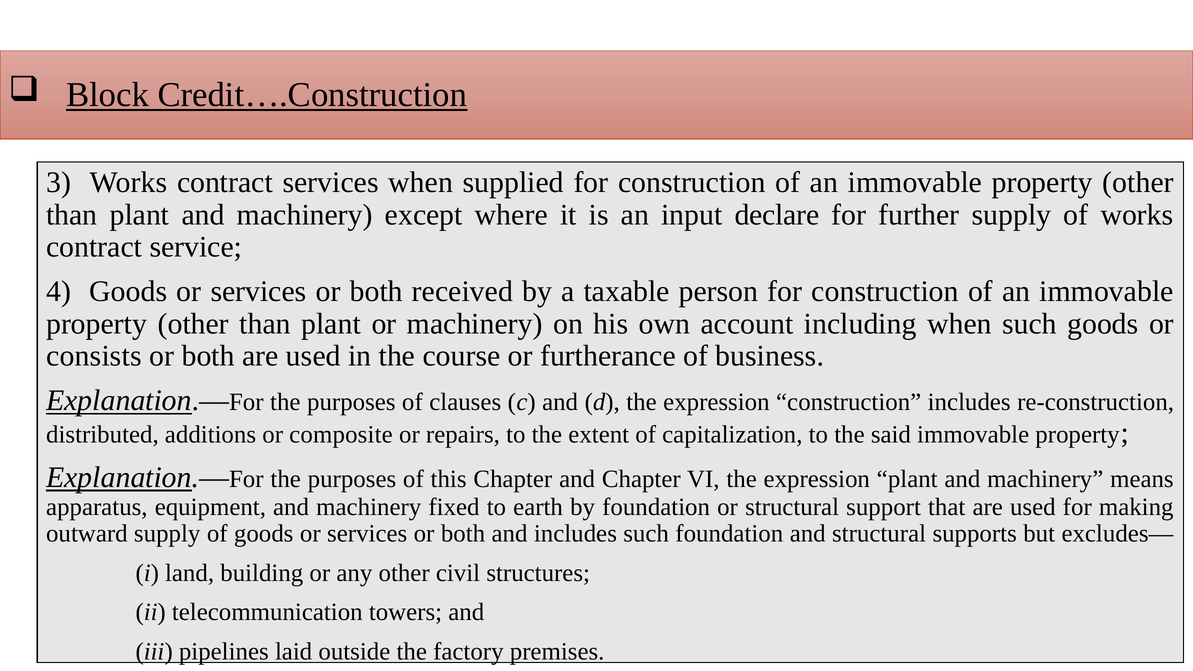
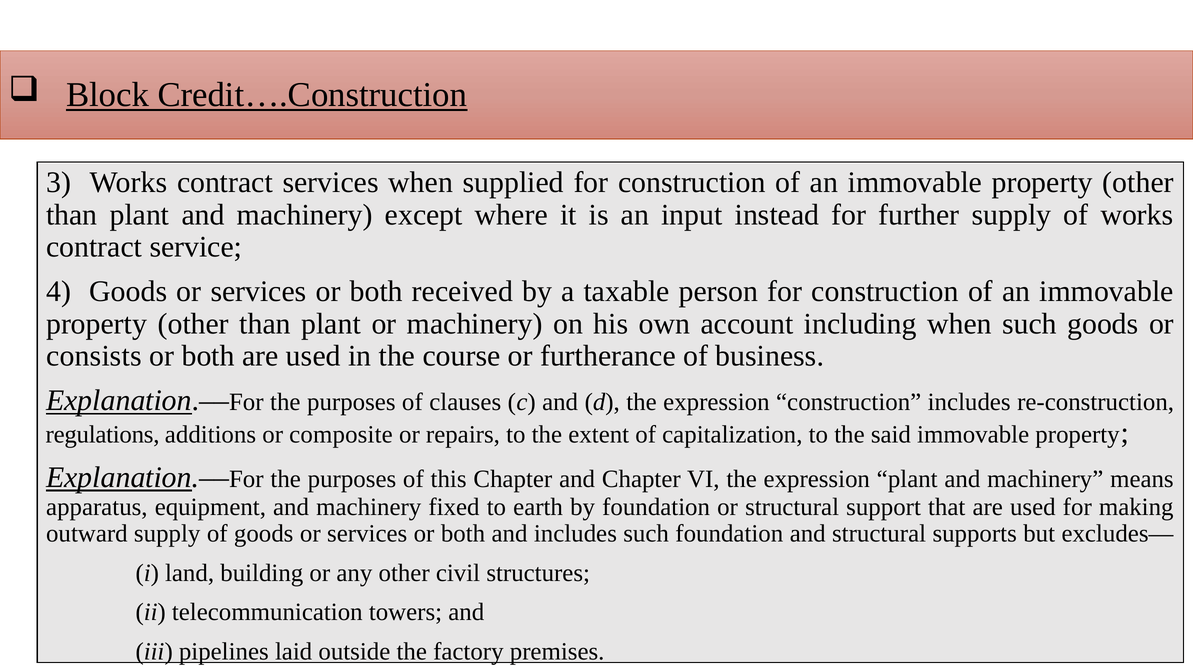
declare: declare -> instead (777, 215)
distributed: distributed -> regulations (103, 434)
